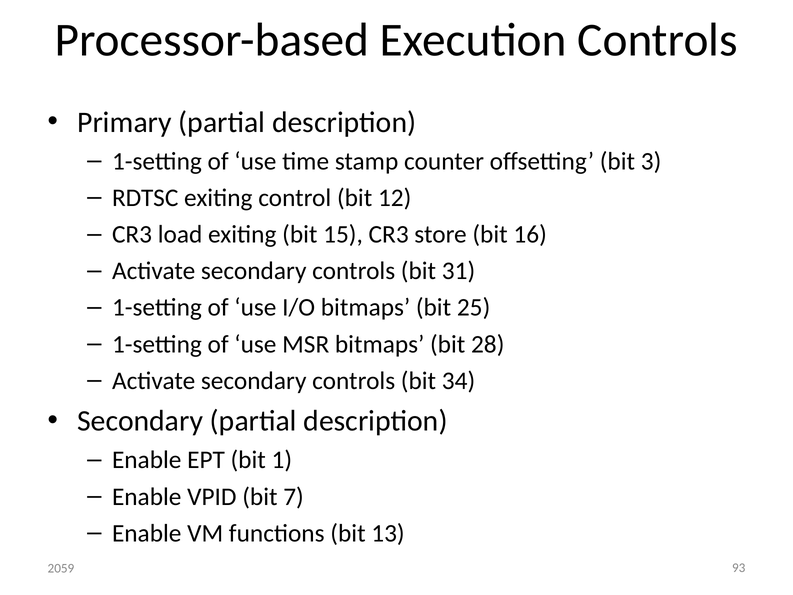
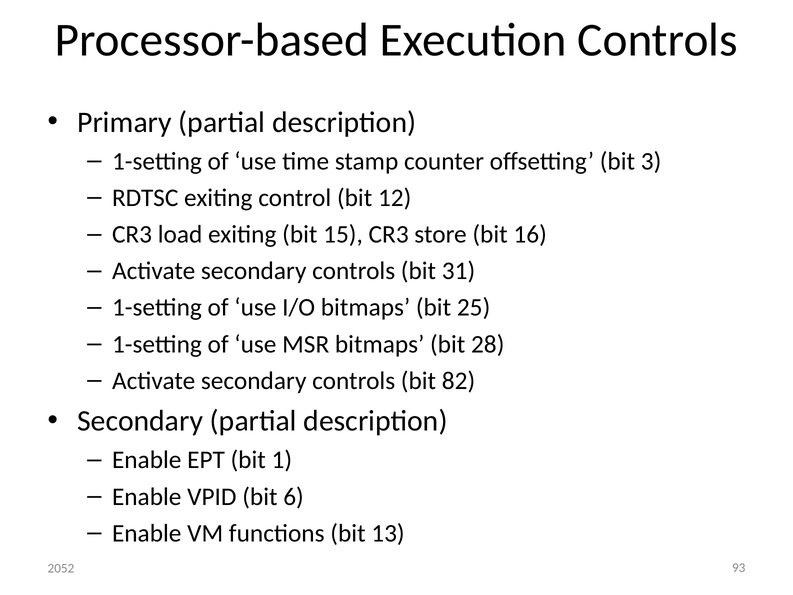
34: 34 -> 82 (459, 381)
7: 7 -> 6 (294, 496)
2059: 2059 -> 2052 (61, 568)
